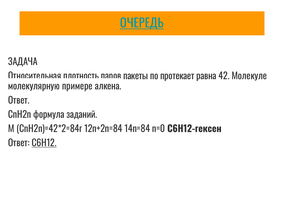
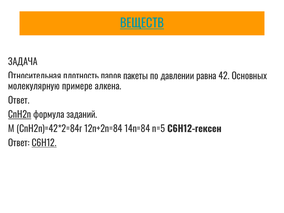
ОЧЕРЕДЬ: ОЧЕРЕДЬ -> ВЕЩЕСТВ (142, 23)
протекает: протекает -> давлении (177, 76)
Молекуле: Молекуле -> Основных (249, 76)
CnH2n underline: none -> present (20, 115)
n=0: n=0 -> n=5 (159, 129)
